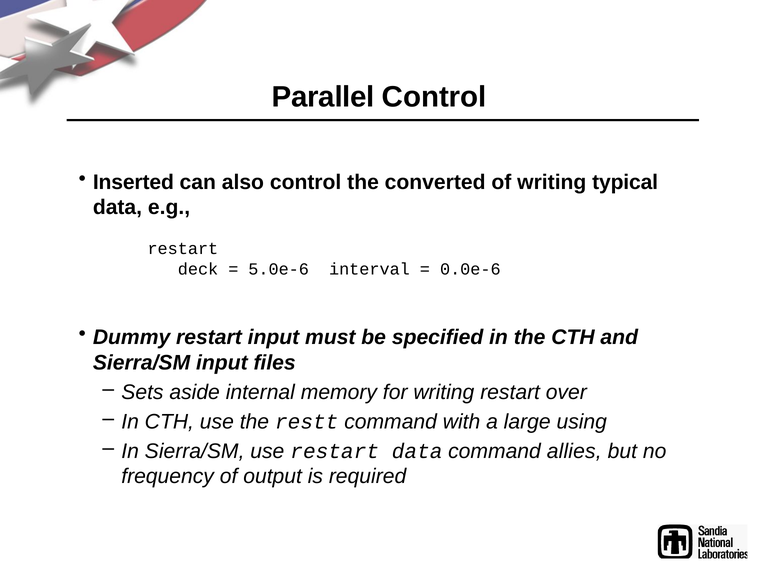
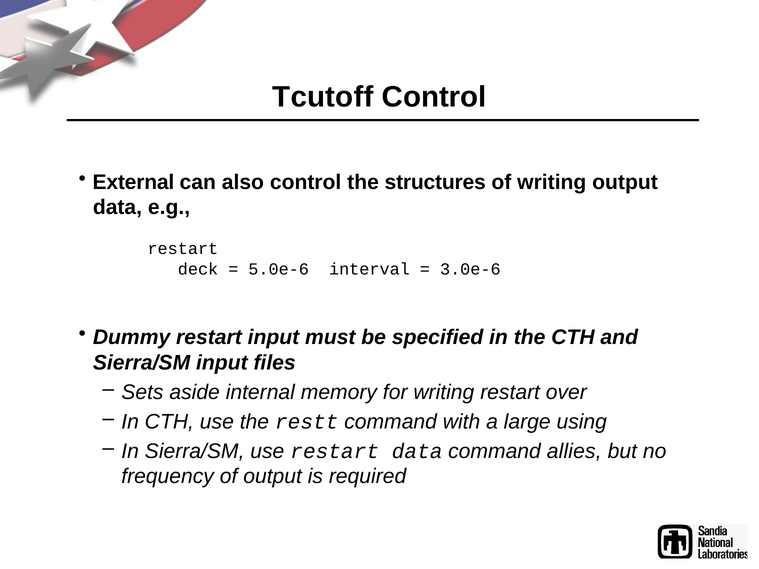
Parallel: Parallel -> Tcutoff (323, 97)
Inserted: Inserted -> External (133, 182)
converted: converted -> structures (435, 182)
writing typical: typical -> output (625, 182)
0.0e-6: 0.0e-6 -> 3.0e-6 (470, 269)
